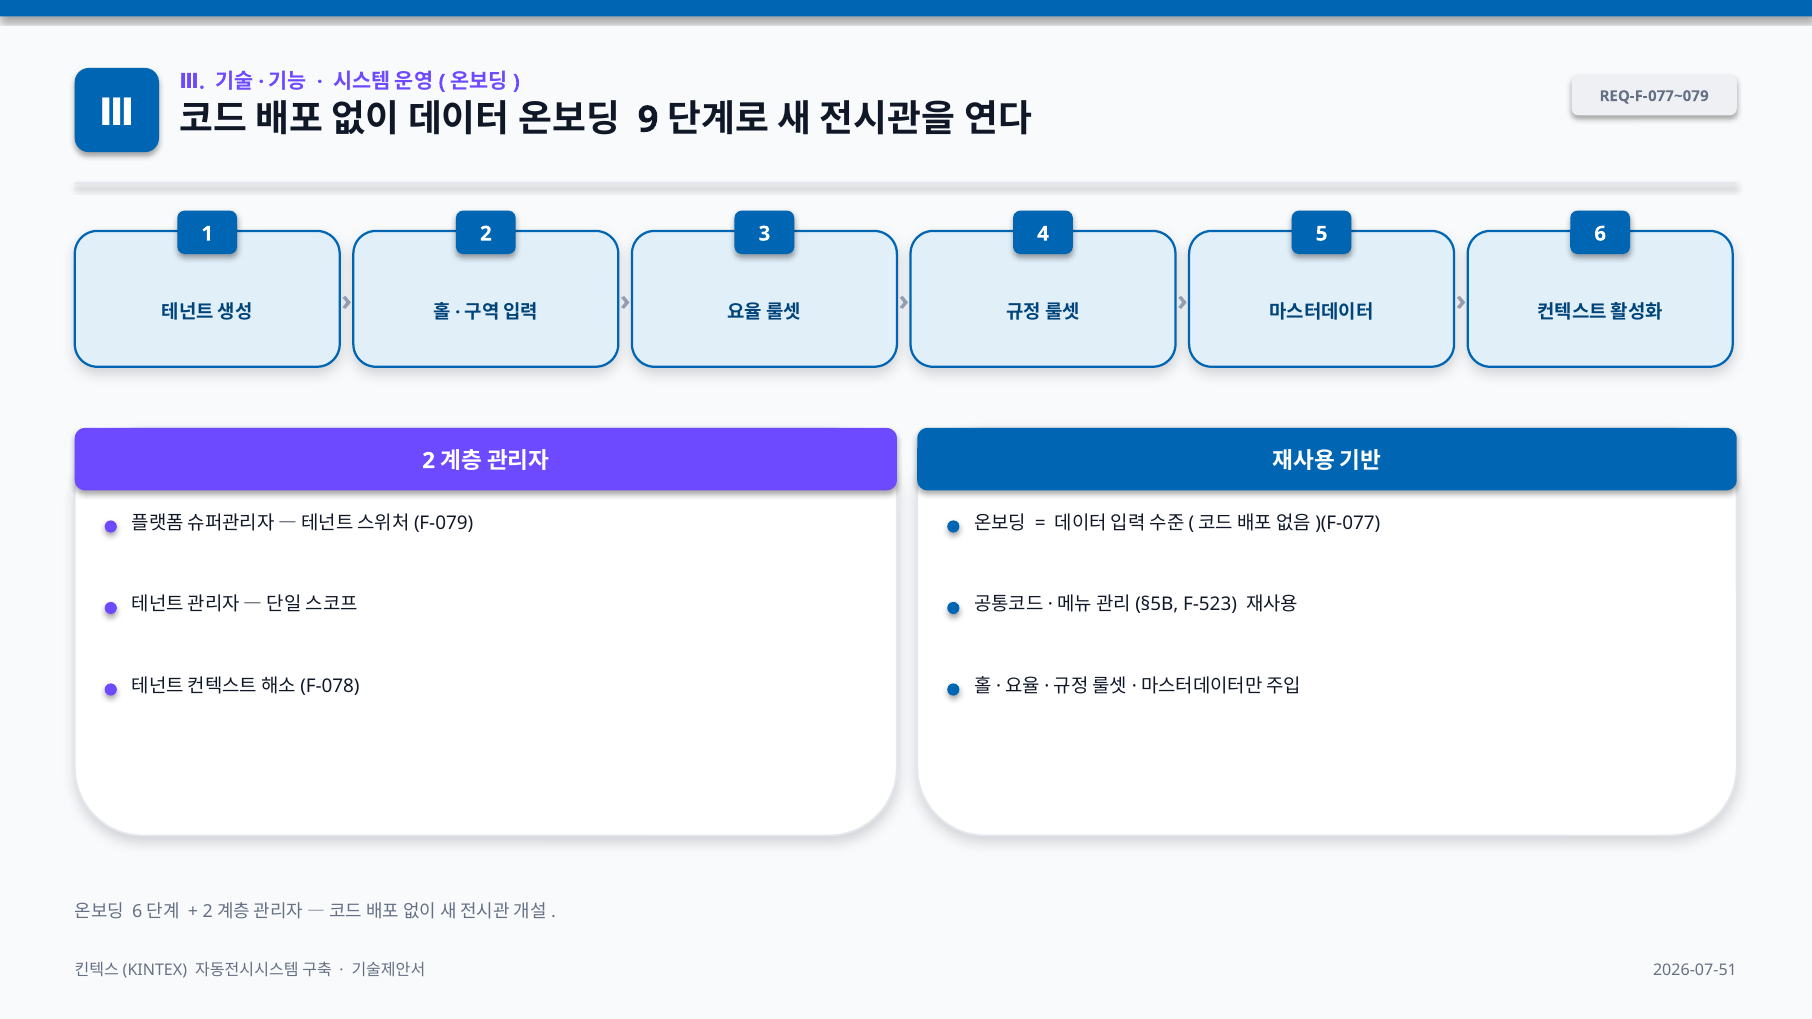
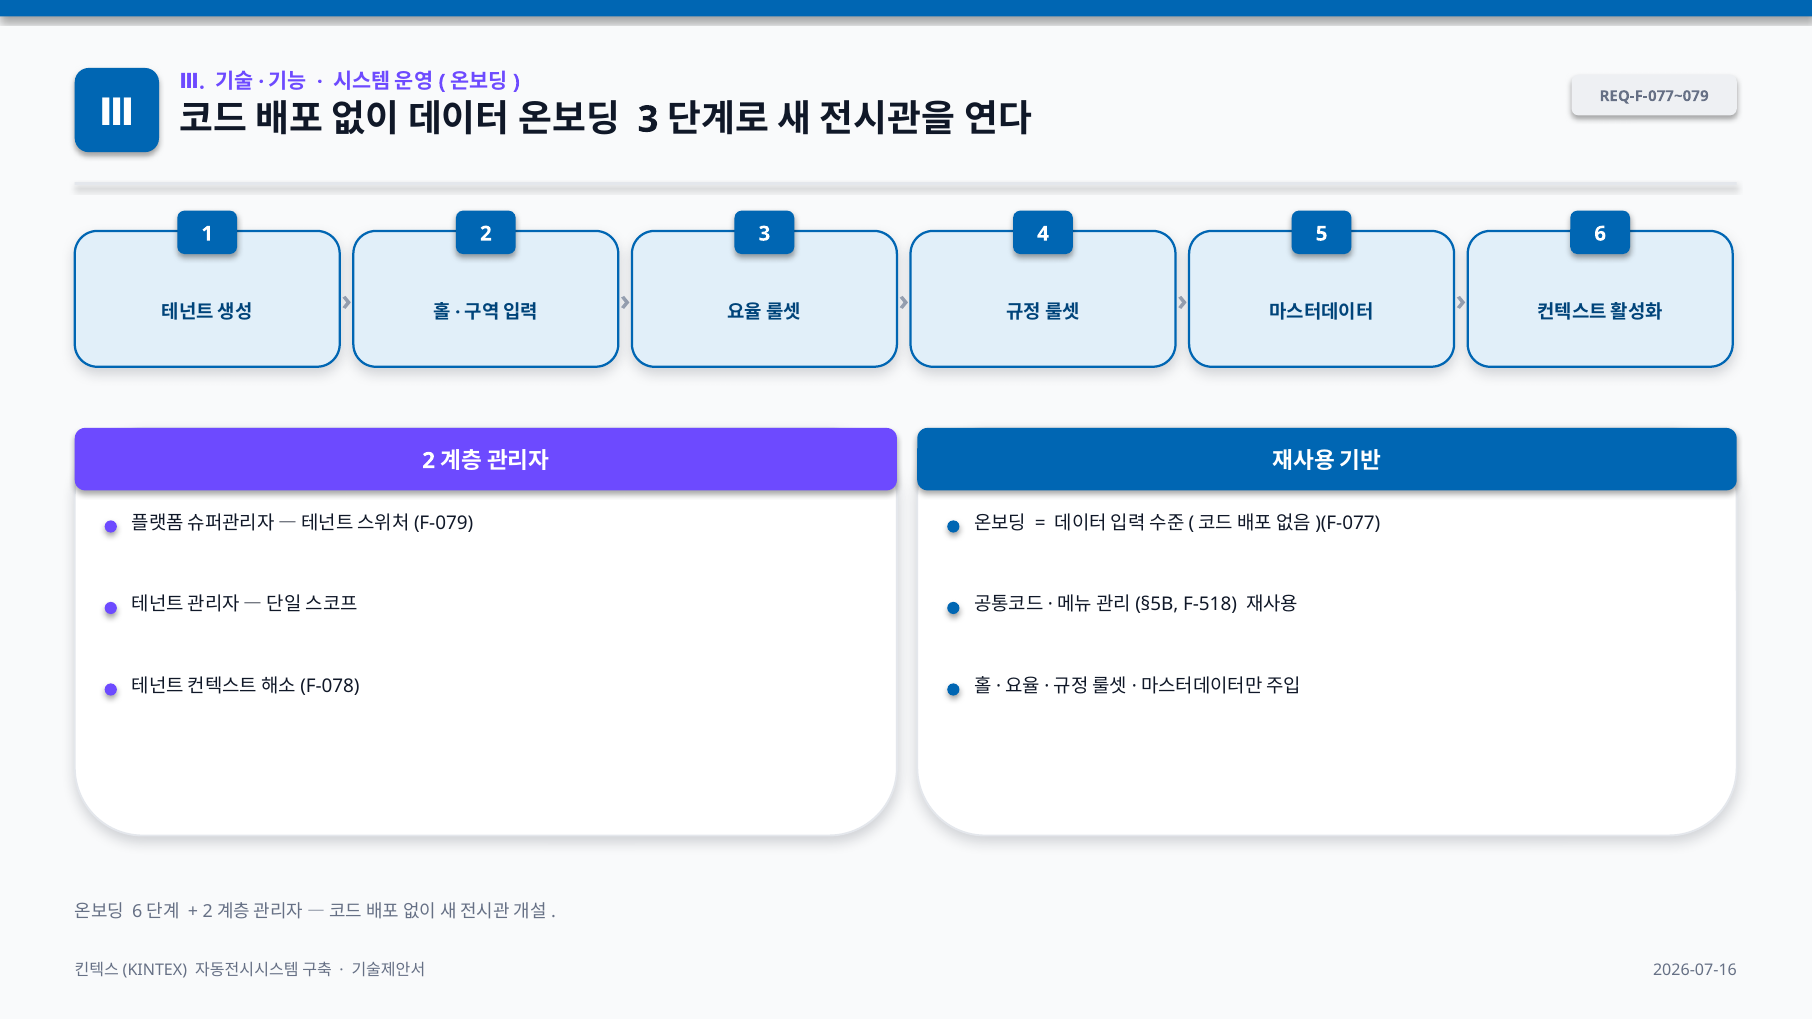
9: 9 -> 3 (648, 120)
F-523: F-523 -> F-518 (1210, 605)
2026-07-51: 2026-07-51 -> 2026-07-16 (1695, 970)
